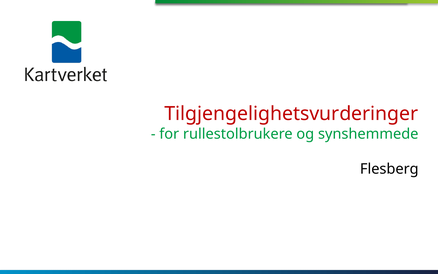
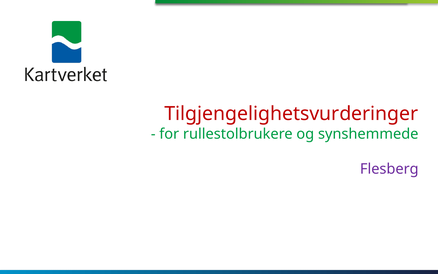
Flesberg colour: black -> purple (389, 169)
